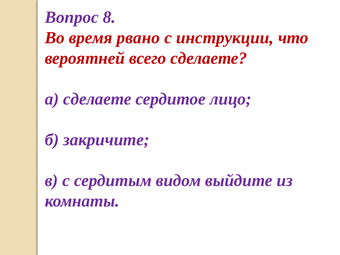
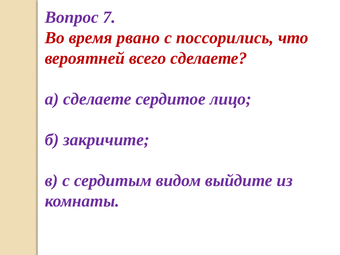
8: 8 -> 7 (109, 17)
инструкции: инструкции -> поссорились (225, 38)
